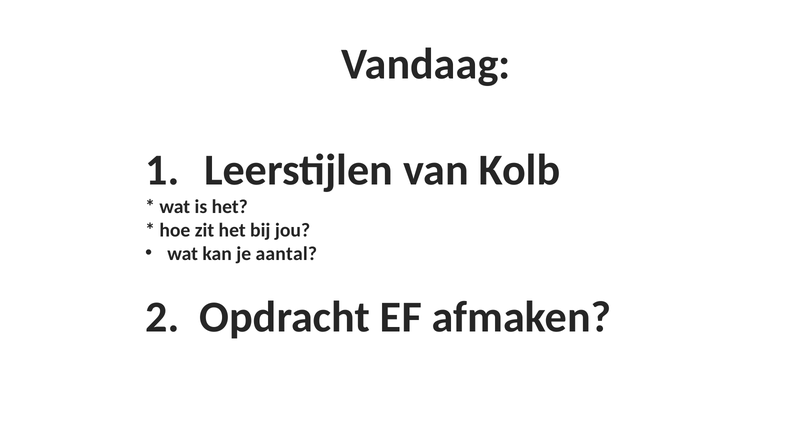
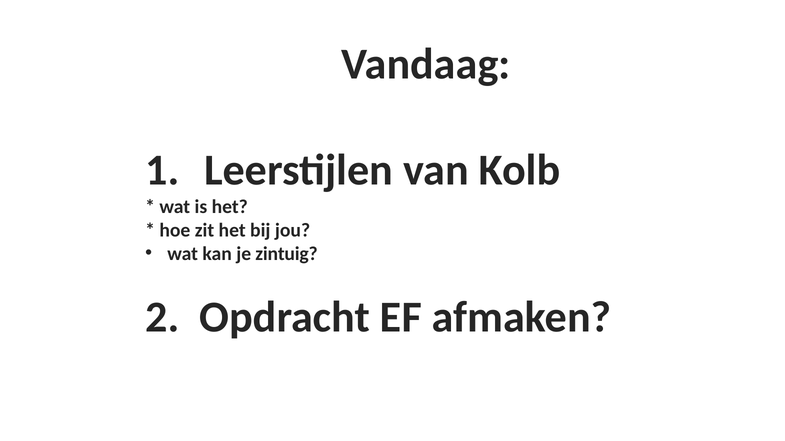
aantal: aantal -> zintuig (286, 254)
